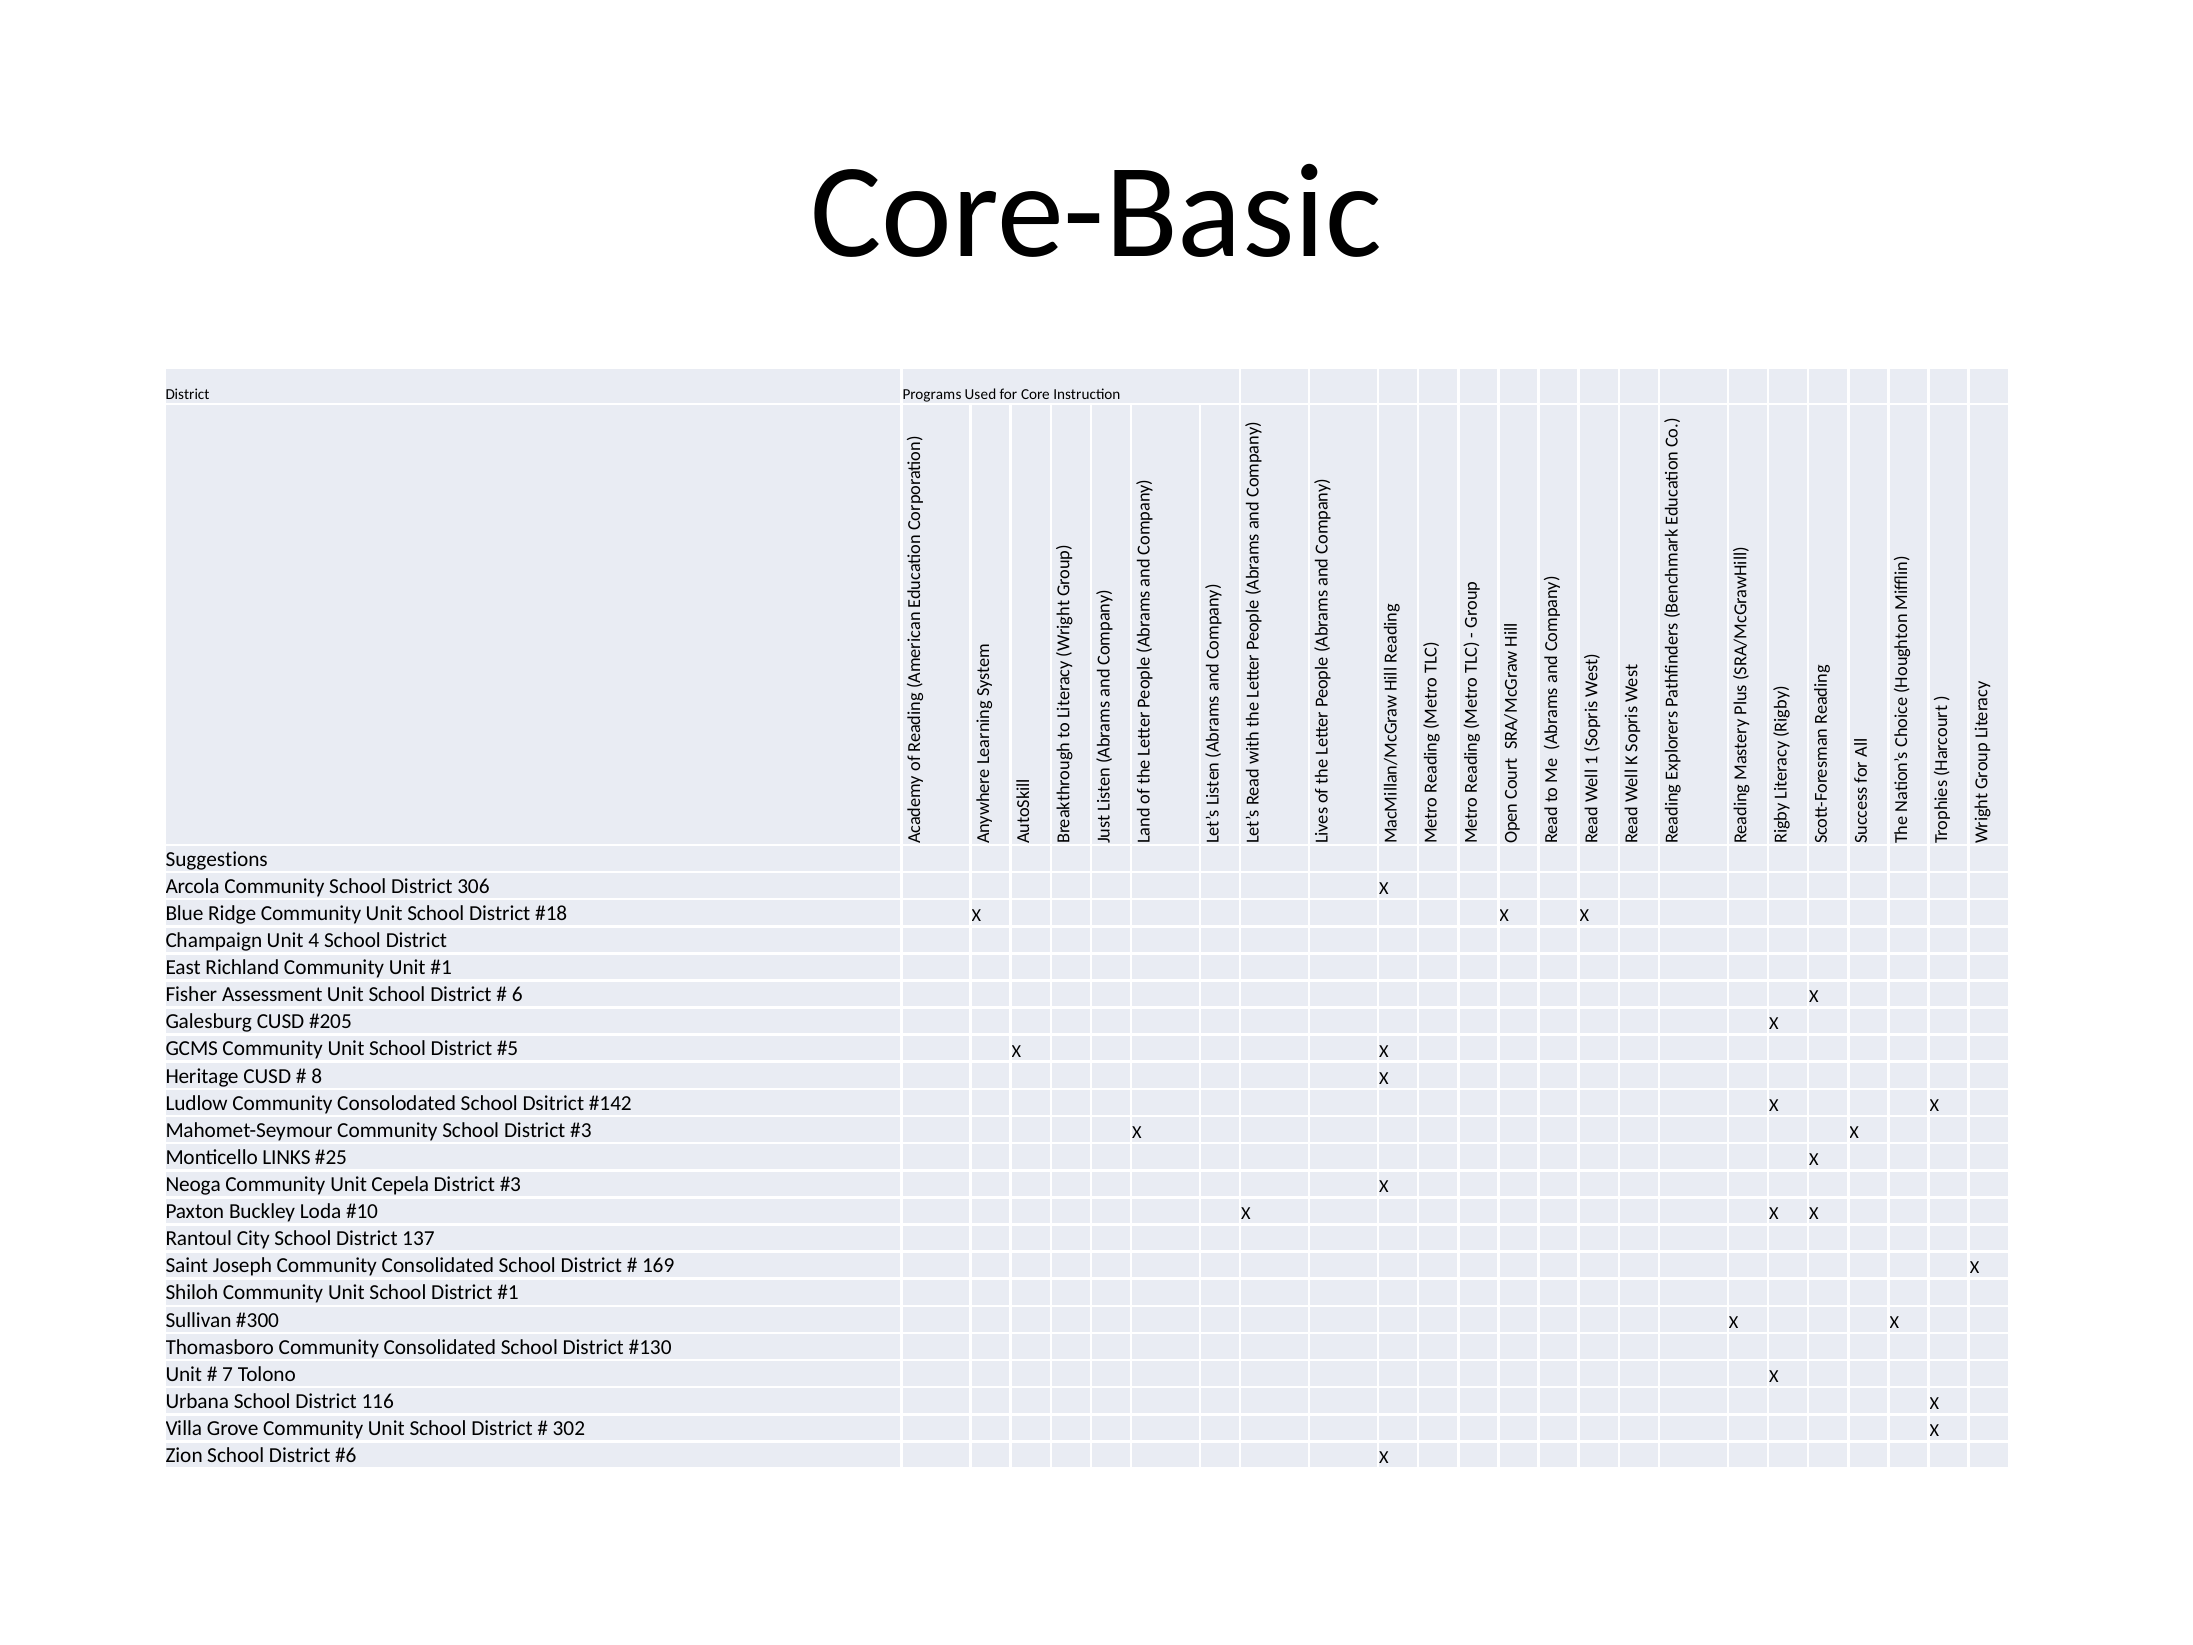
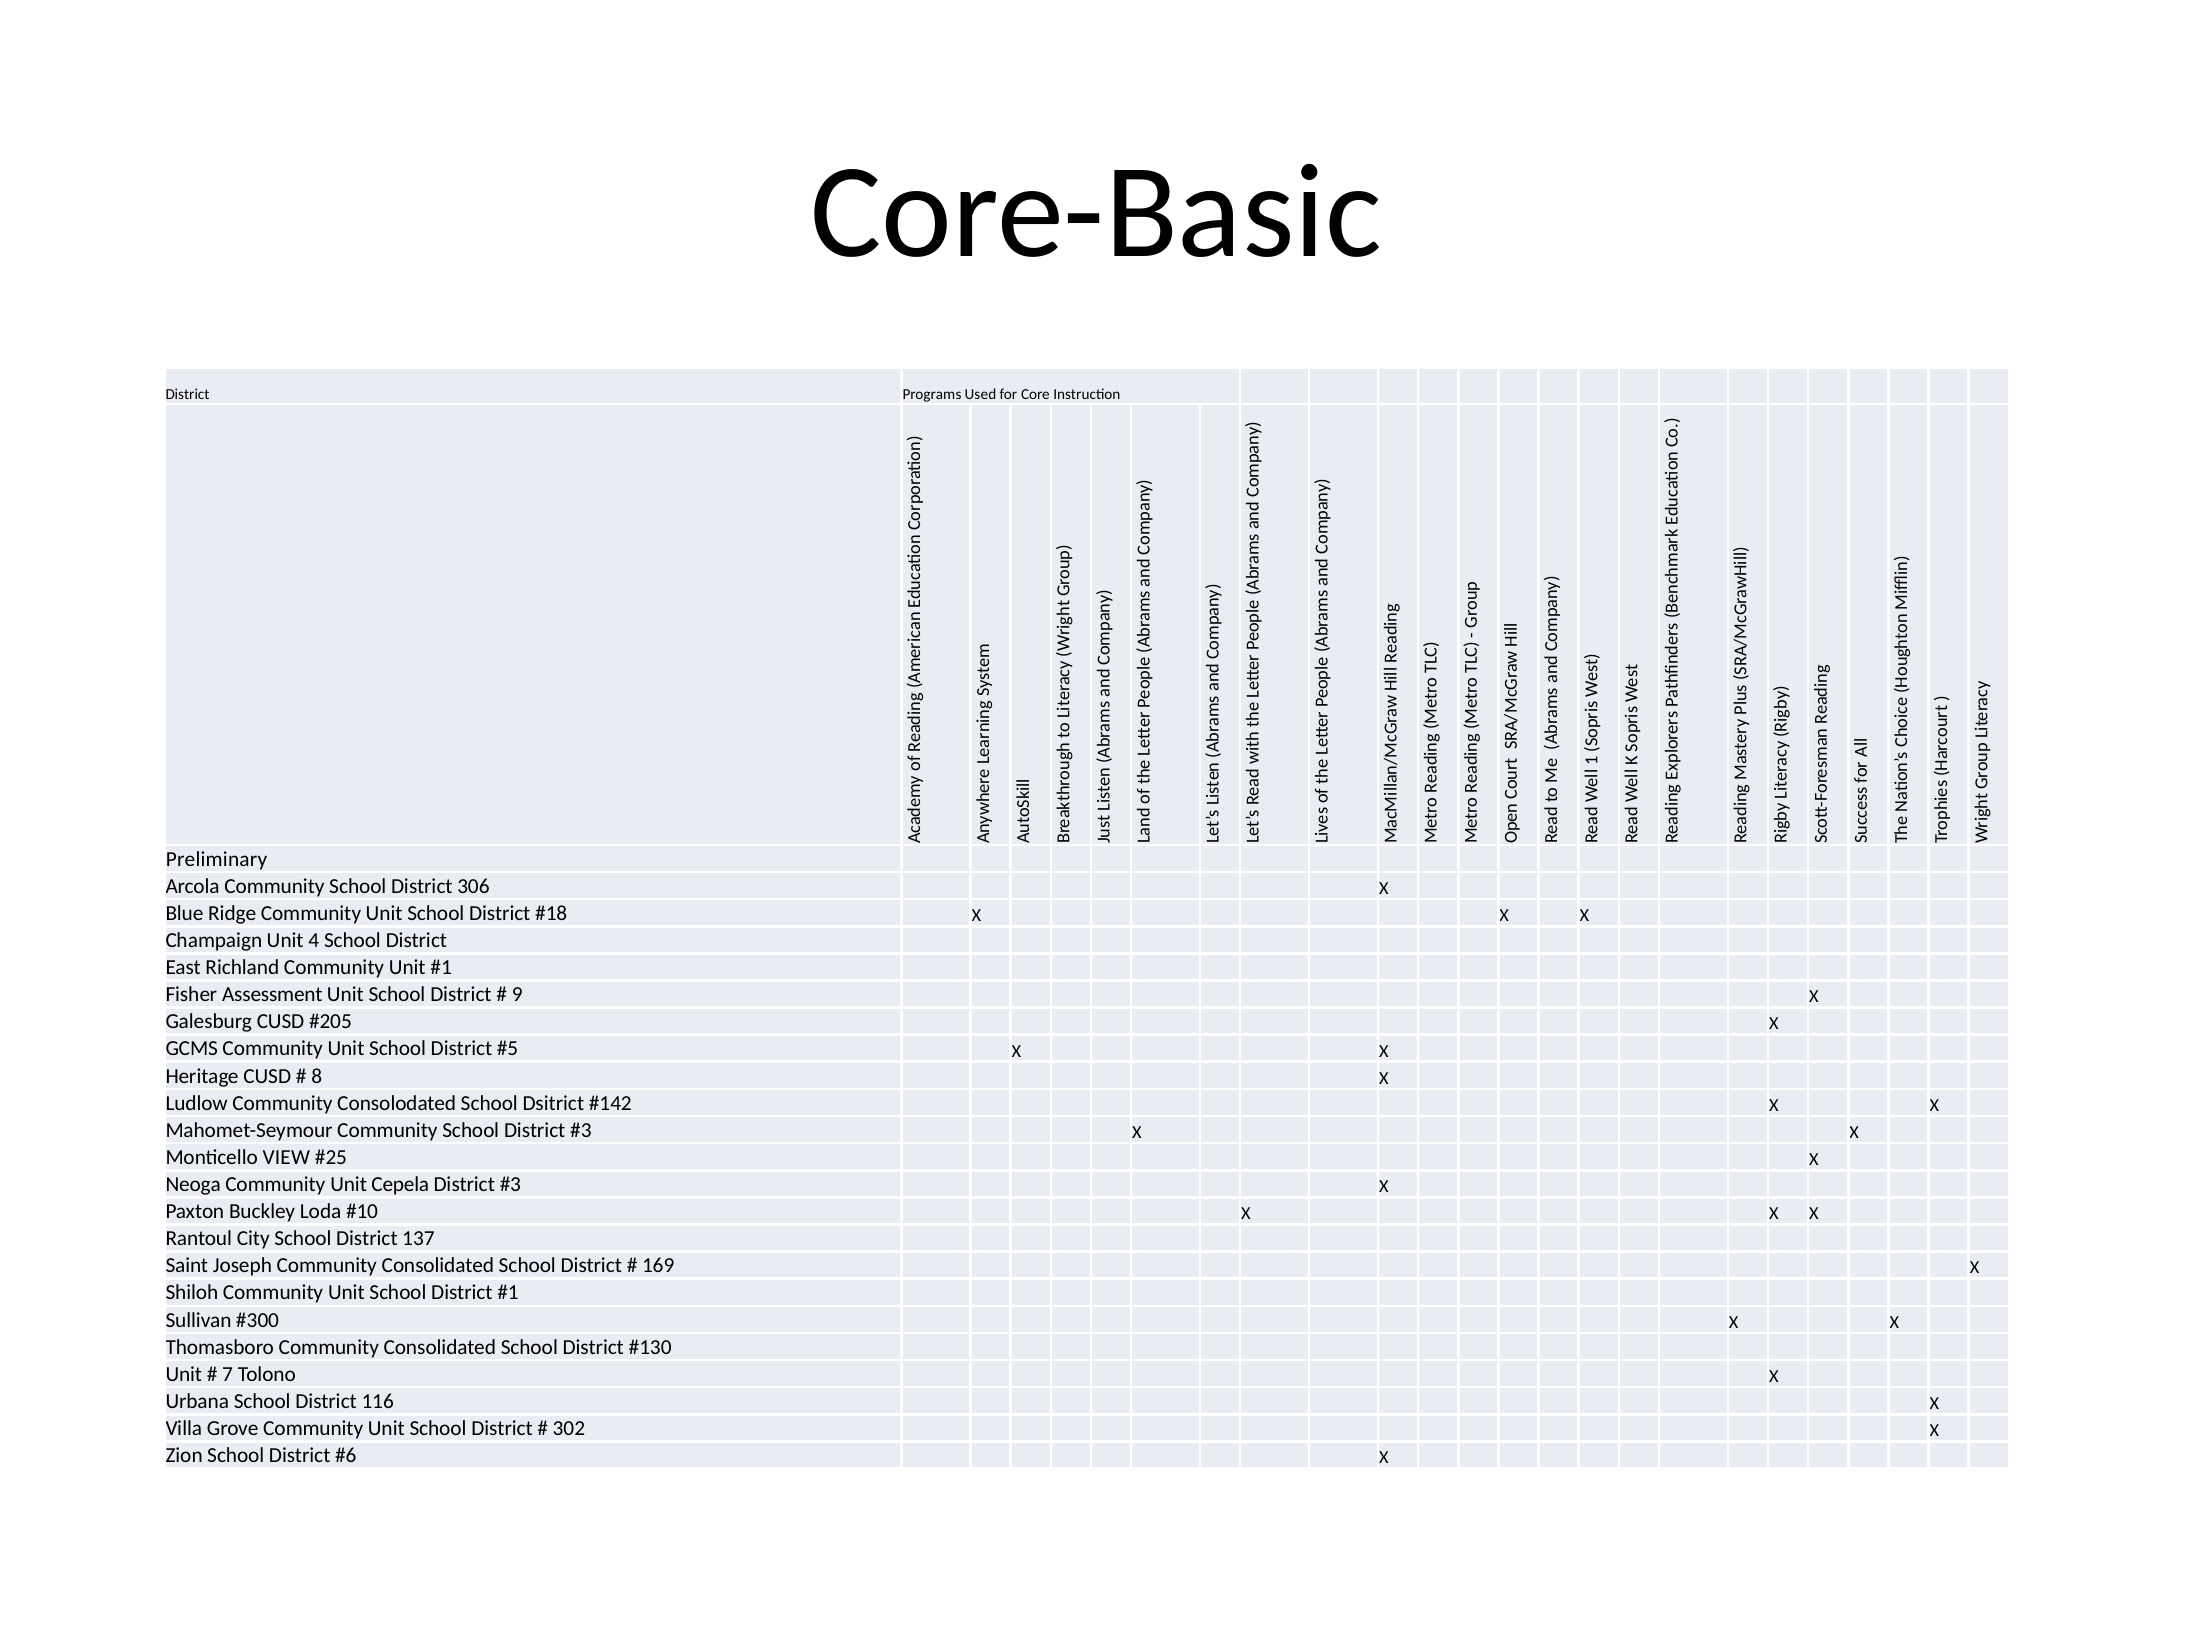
Suggestions: Suggestions -> Preliminary (217, 859)
6: 6 -> 9 (517, 994)
LINKS: LINKS -> VIEW (286, 1157)
